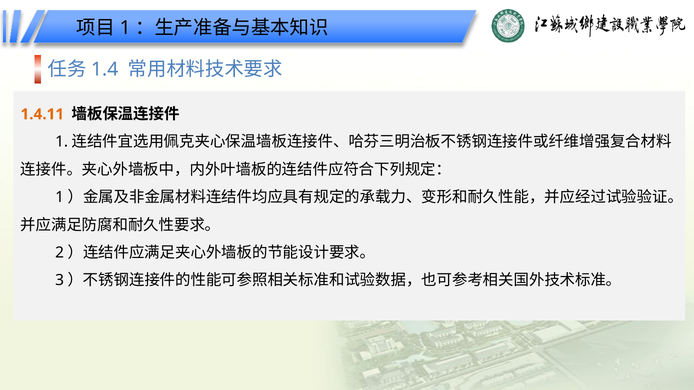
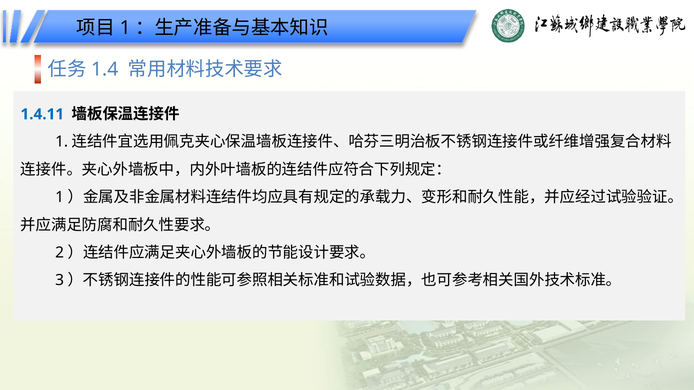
1.4.11 colour: orange -> blue (42, 114)
